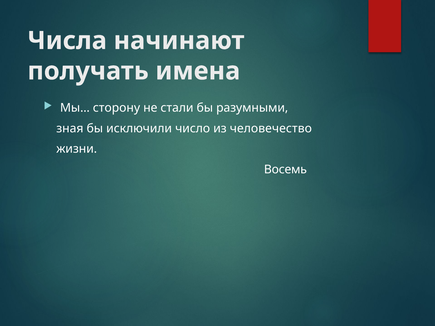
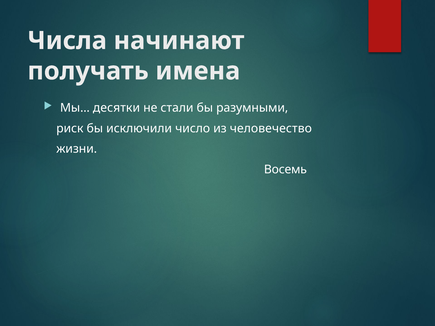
сторону: сторону -> десятки (116, 108)
зная: зная -> риск (70, 128)
